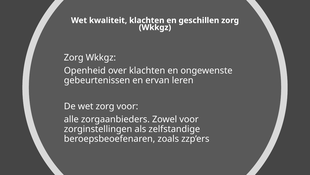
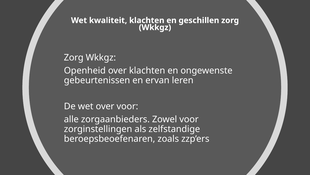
wet zorg: zorg -> over (105, 106)
